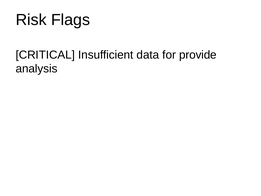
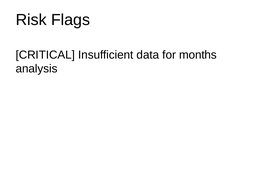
provide: provide -> months (198, 55)
